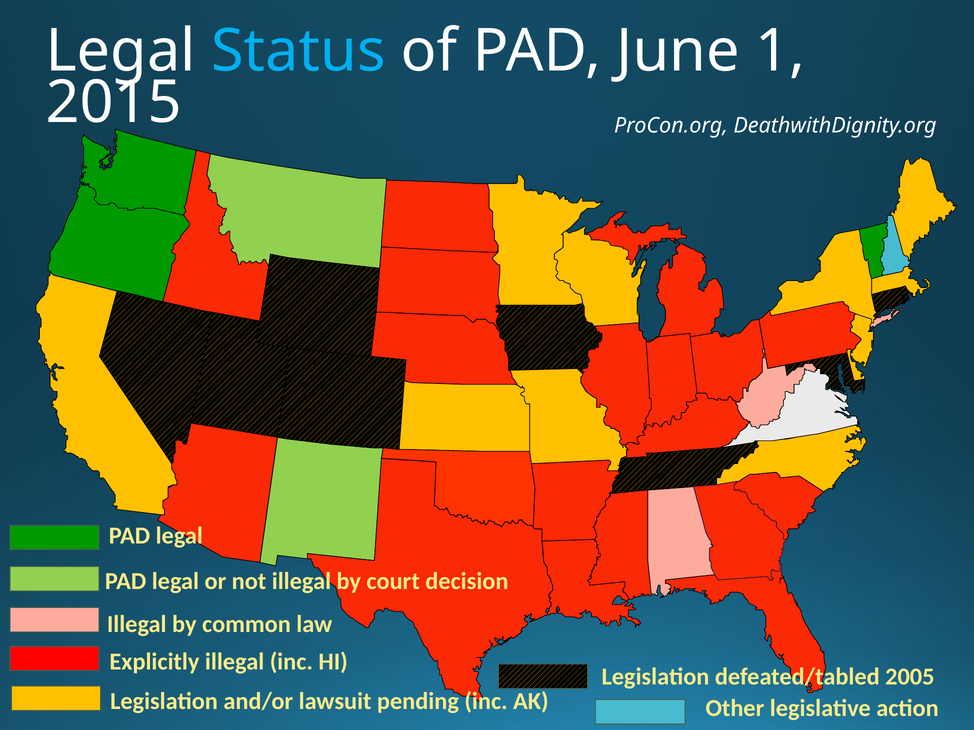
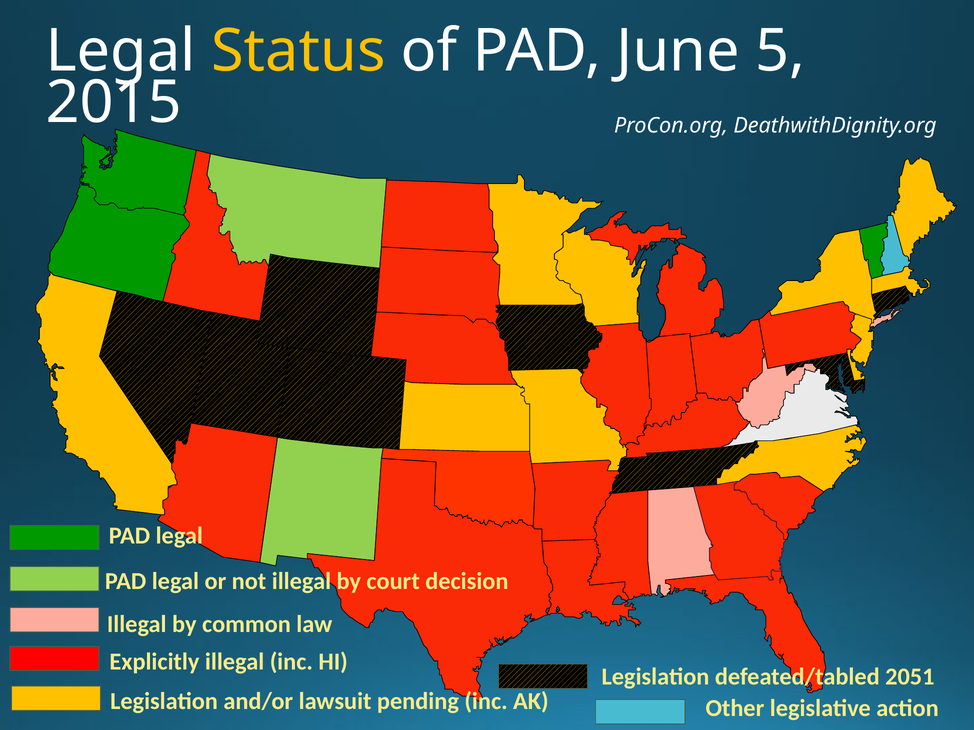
Status colour: light blue -> yellow (298, 51)
1: 1 -> 5 (780, 51)
2005: 2005 -> 2051 (910, 677)
